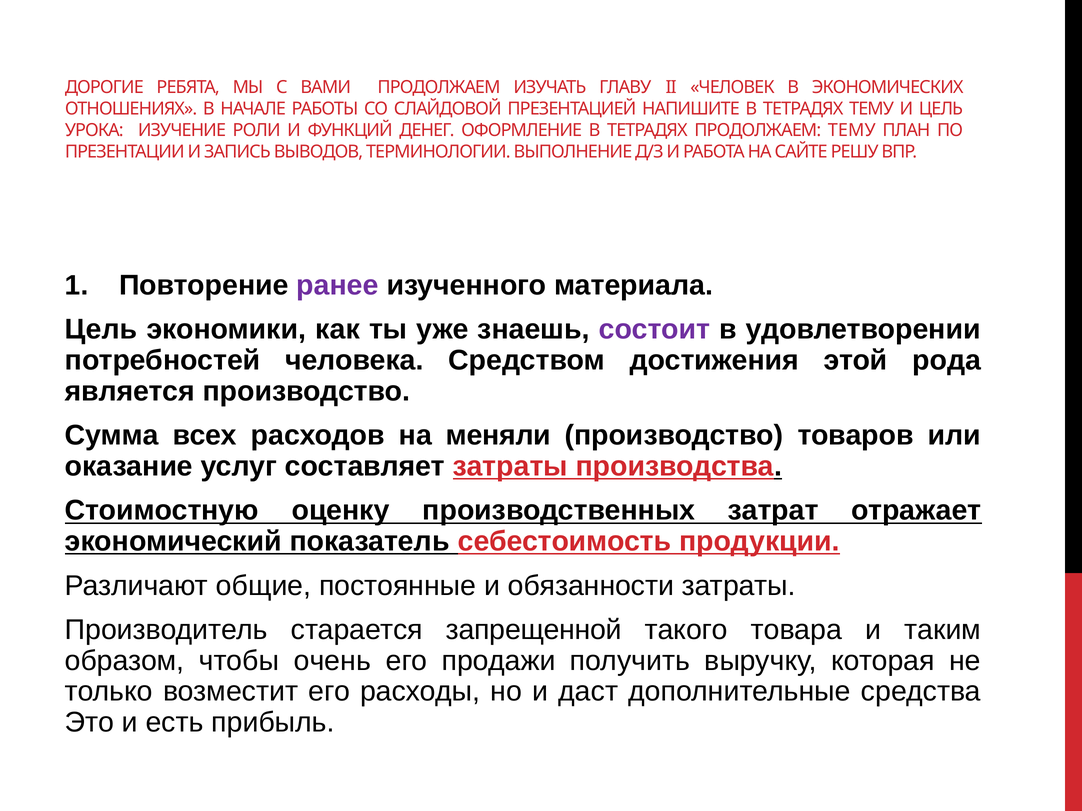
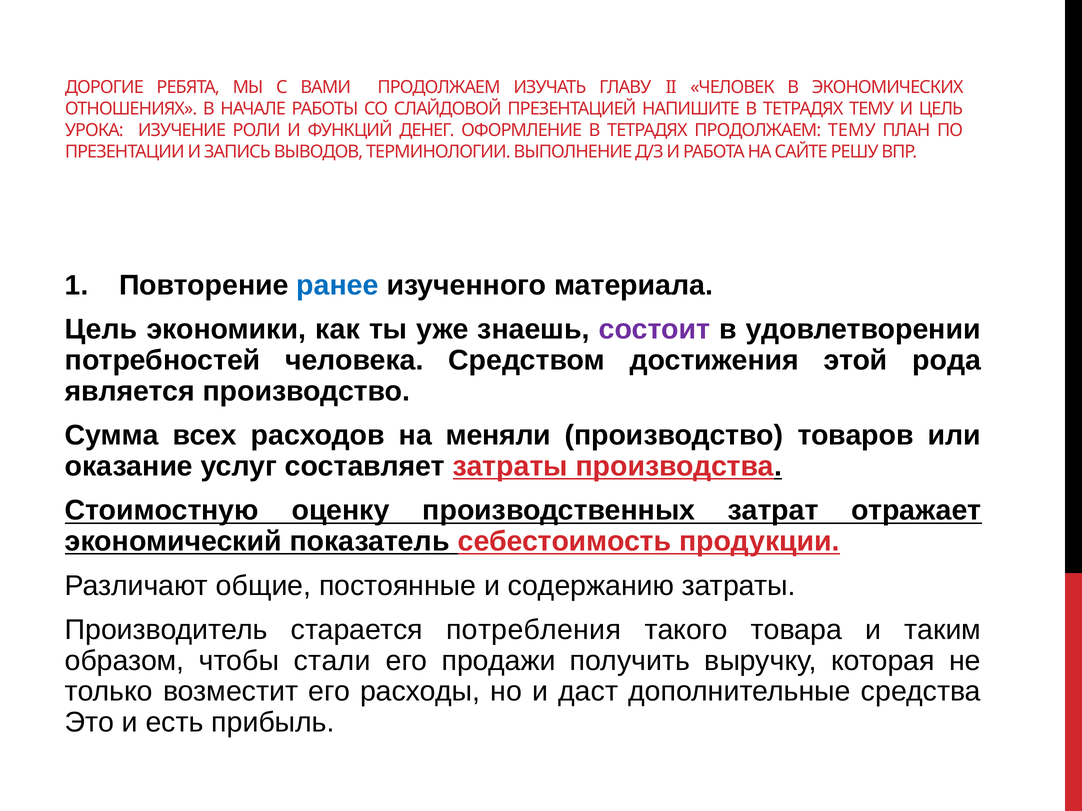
ранее colour: purple -> blue (338, 285)
обязанности: обязанности -> содержанию (591, 586)
запрещенной: запрещенной -> потребления (534, 630)
очень: очень -> стали (332, 661)
